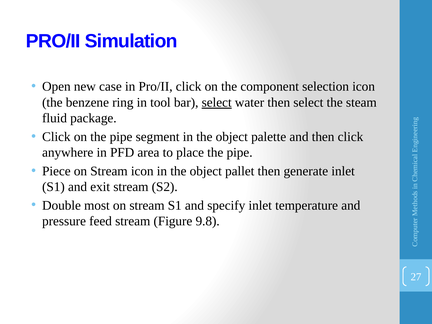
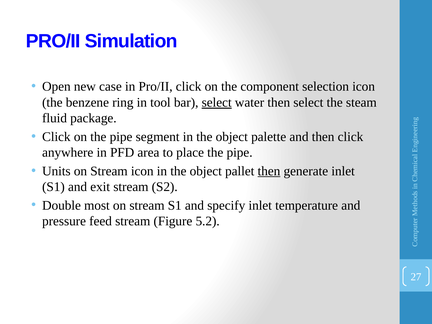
Piece: Piece -> Units (56, 171)
then underline: none -> present (269, 171)
9.8: 9.8 -> 5.2 (208, 221)
